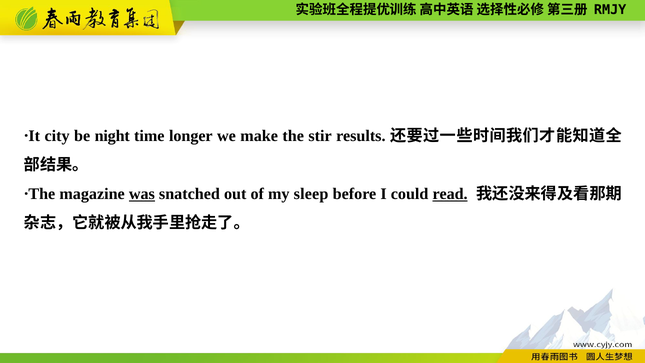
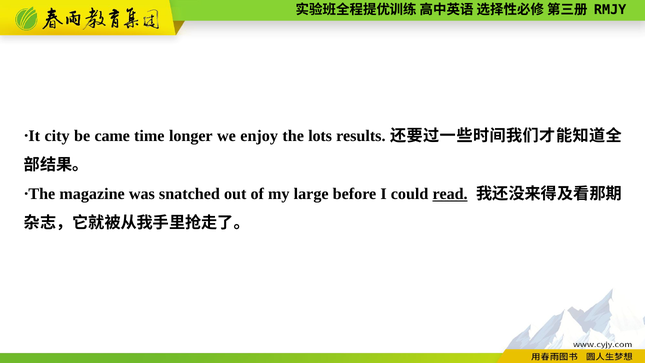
night: night -> came (112, 136)
make: make -> enjoy (259, 136)
stir: stir -> lots (320, 136)
was underline: present -> none (142, 194)
sleep: sleep -> large (311, 194)
